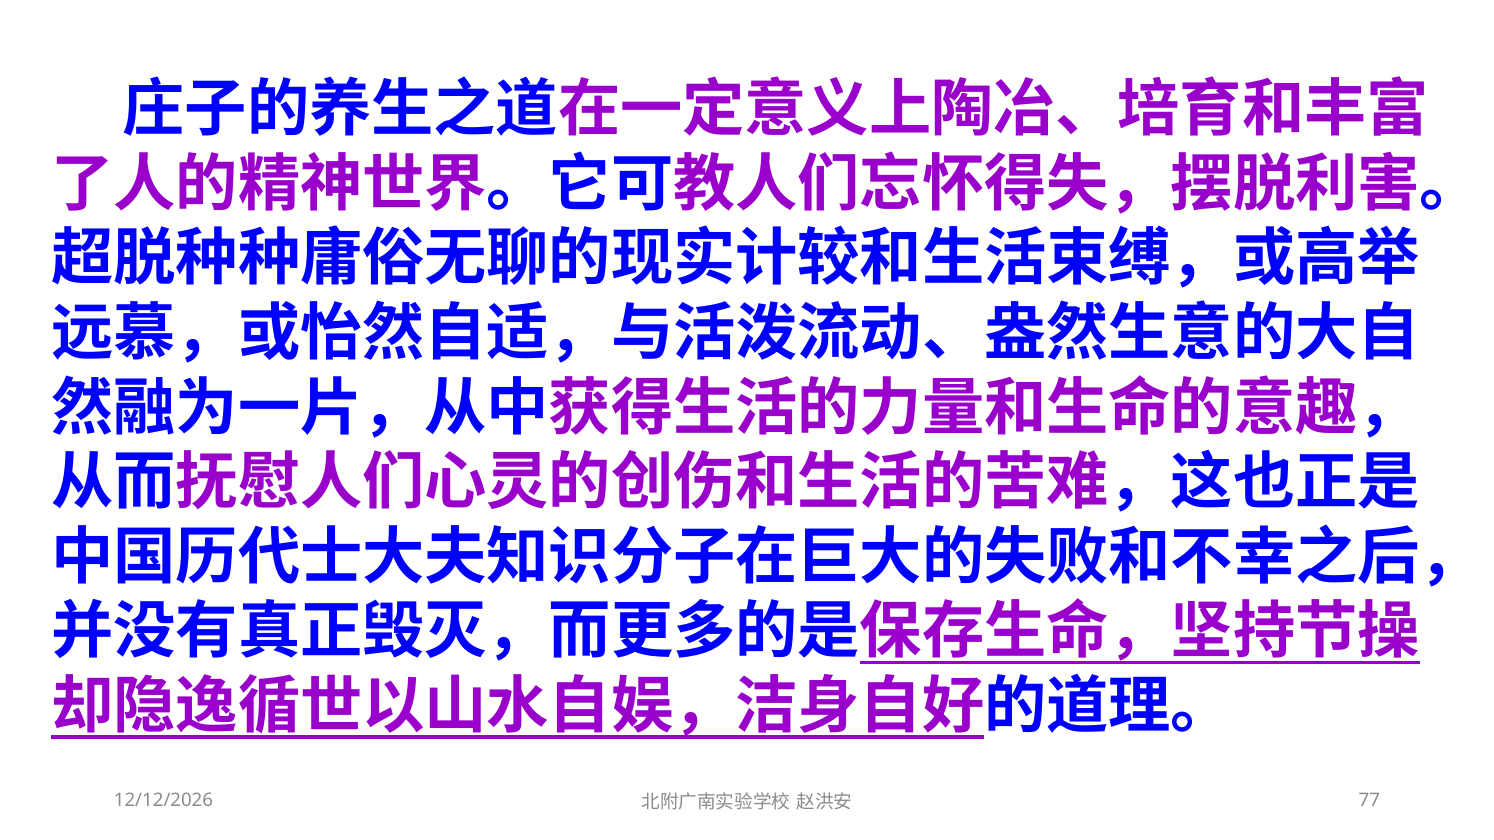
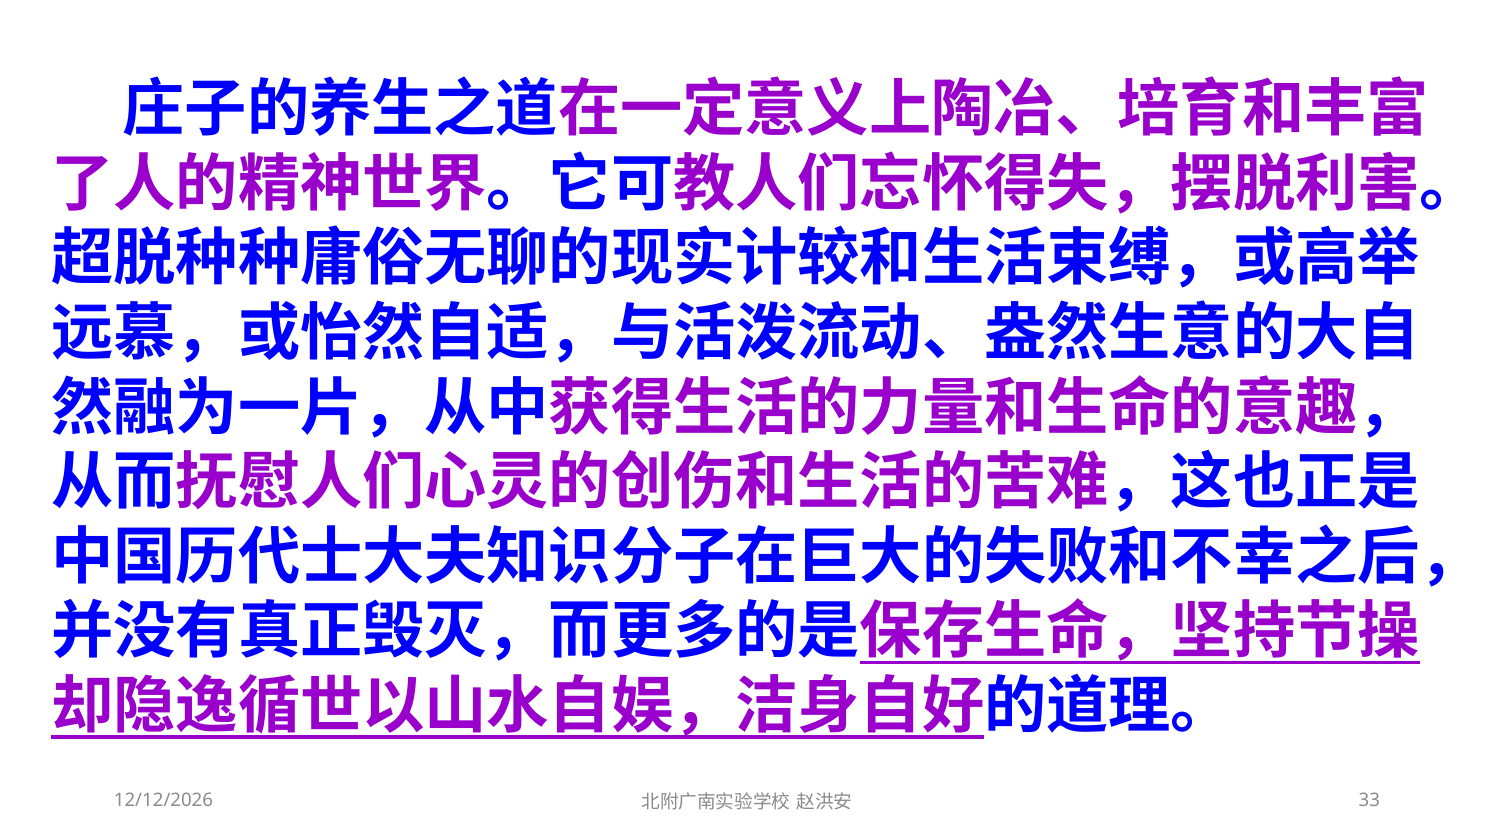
77: 77 -> 33 (1369, 801)
